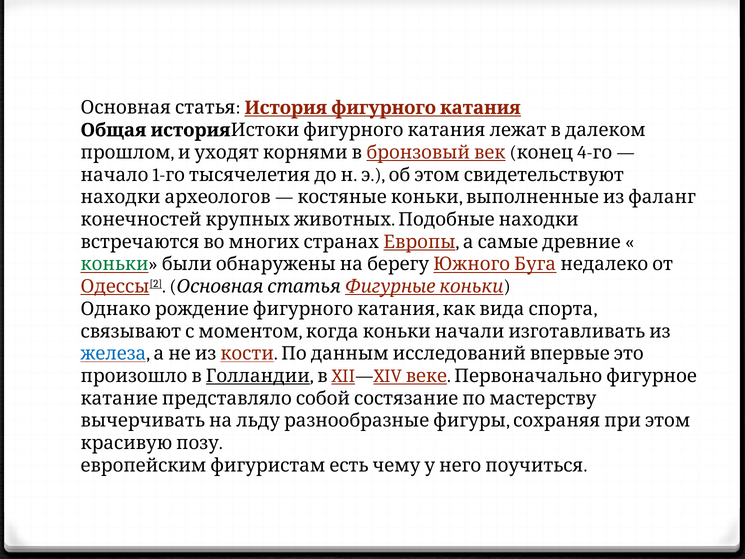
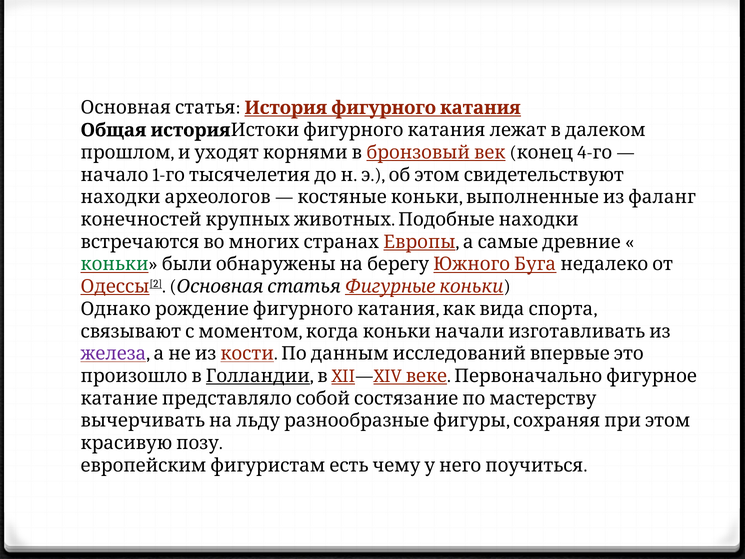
железа colour: blue -> purple (113, 354)
